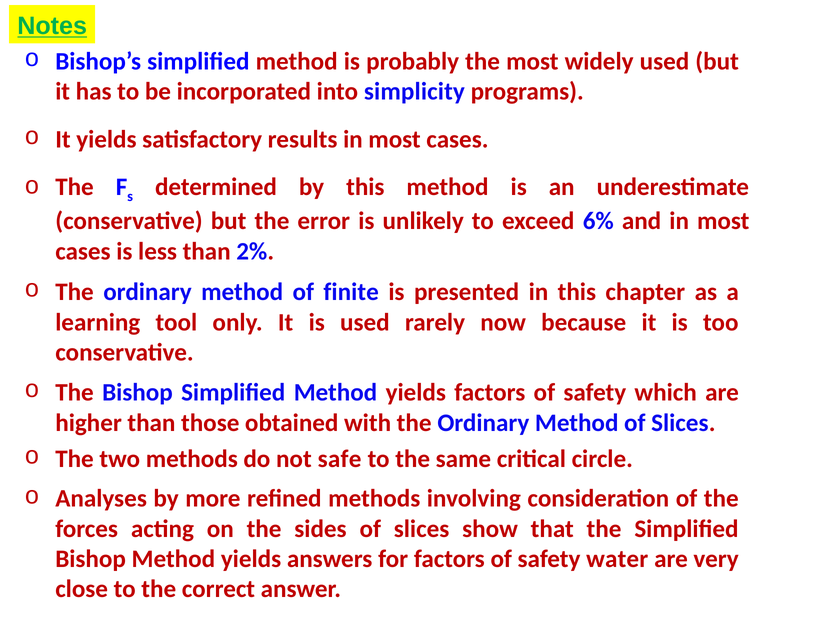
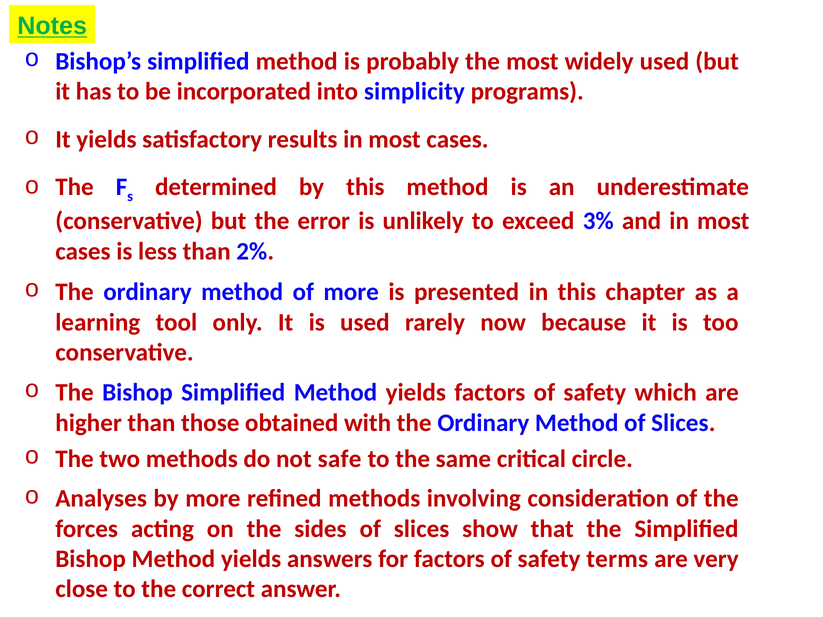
6%: 6% -> 3% (598, 221)
of finite: finite -> more (351, 292)
water: water -> terms (617, 559)
